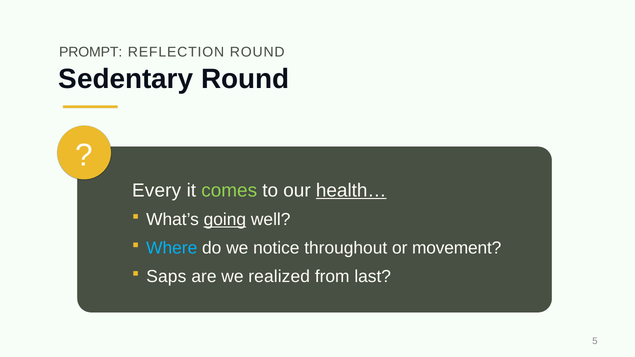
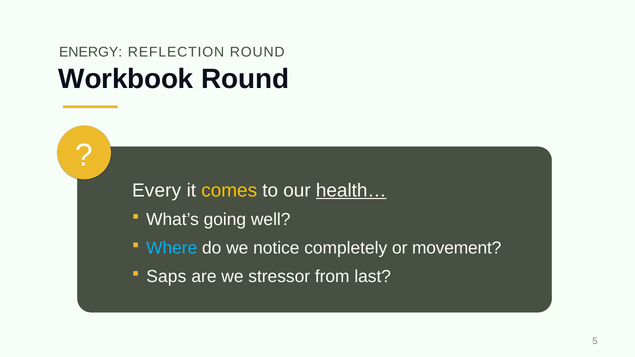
PROMPT: PROMPT -> ENERGY (91, 52)
Sedentary: Sedentary -> Workbook (126, 79)
comes colour: light green -> yellow (229, 191)
going underline: present -> none (225, 220)
throughout: throughout -> completely (346, 248)
realized: realized -> stressor (279, 277)
